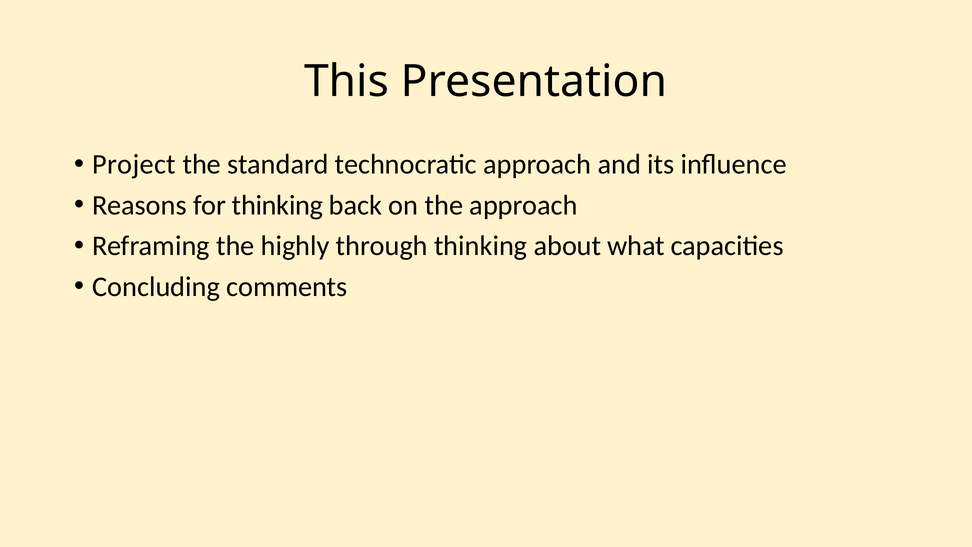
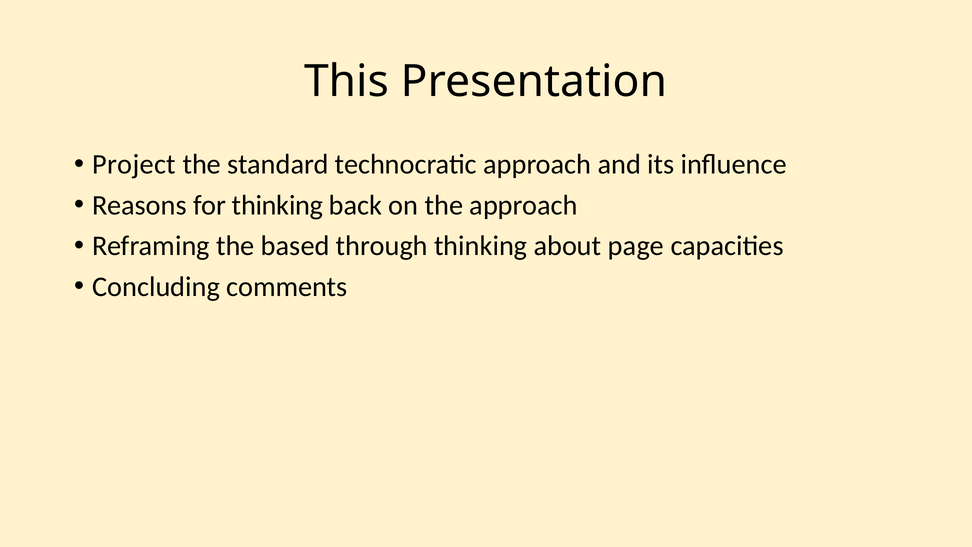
highly: highly -> based (295, 246)
what: what -> page (636, 246)
